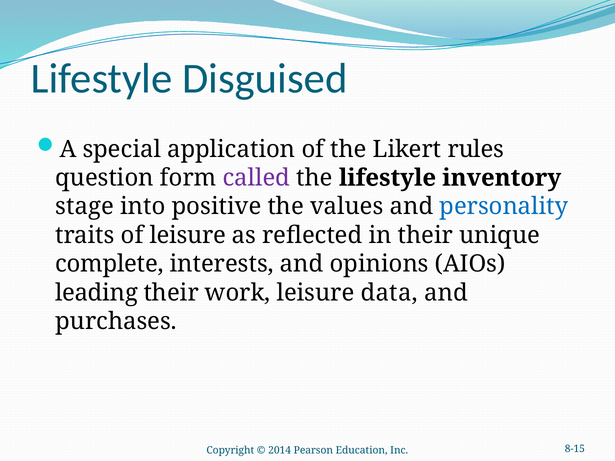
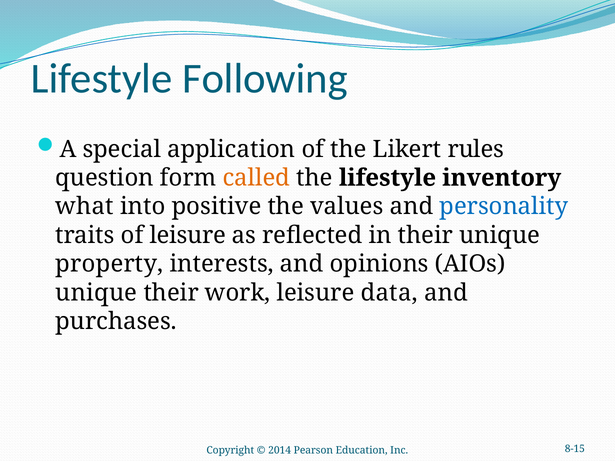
Disguised: Disguised -> Following (265, 79)
called colour: purple -> orange (256, 178)
stage: stage -> what (85, 207)
complete: complete -> property (109, 264)
leading: leading -> unique (96, 293)
